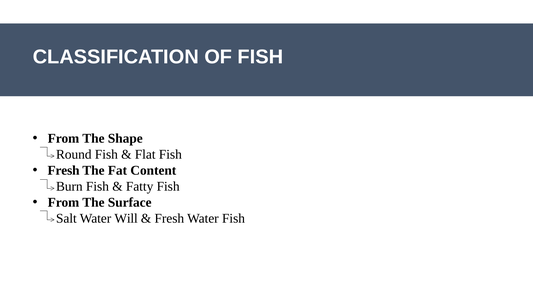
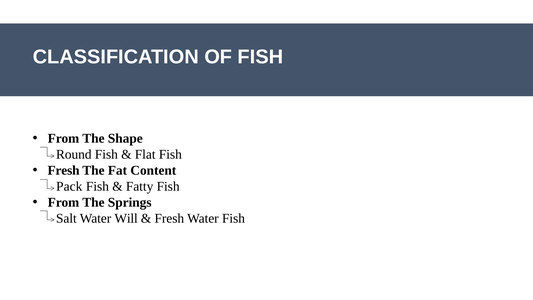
Burn: Burn -> Pack (69, 186)
Surface: Surface -> Springs (130, 202)
